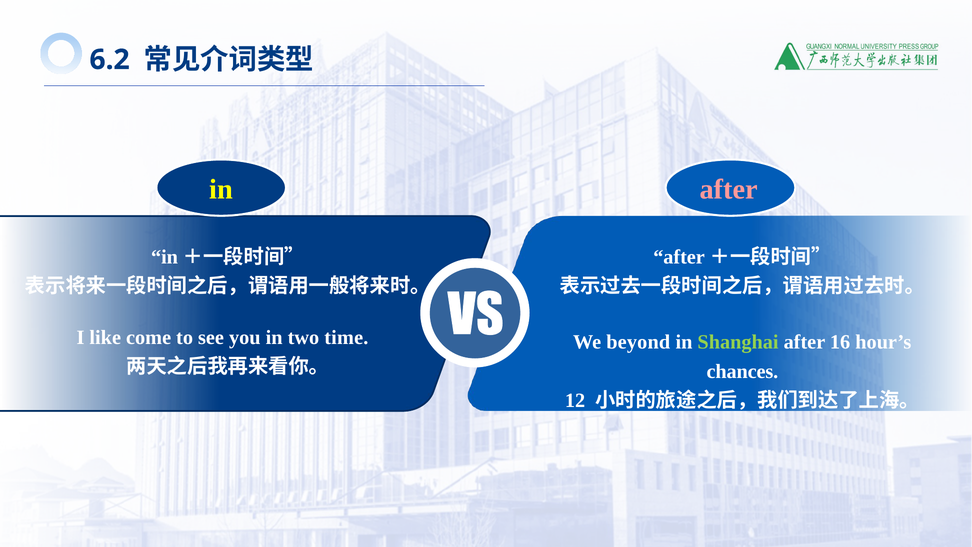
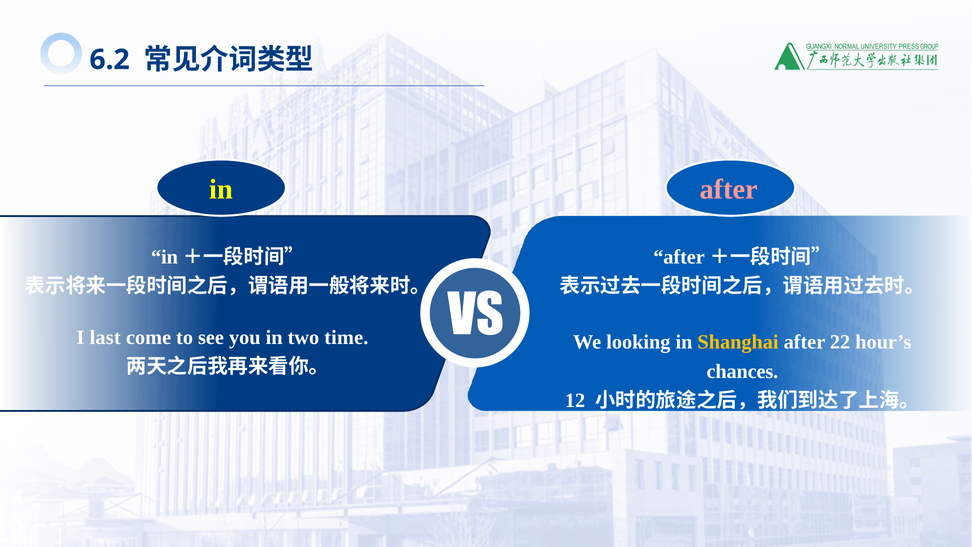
like: like -> last (105, 337)
beyond: beyond -> looking (638, 342)
Shanghai colour: light green -> yellow (738, 342)
16: 16 -> 22 (840, 342)
